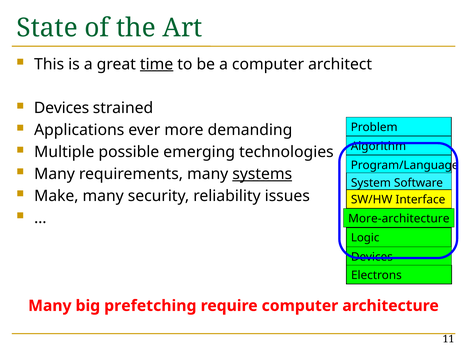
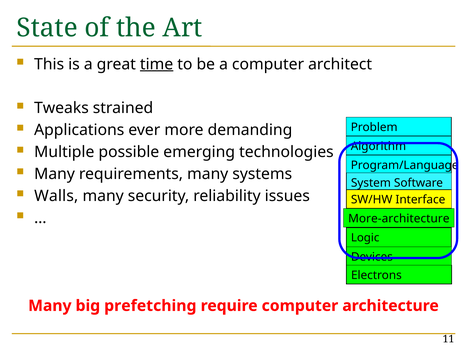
Devices: Devices -> Tweaks (61, 108)
systems underline: present -> none (262, 174)
Make: Make -> Walls (56, 196)
